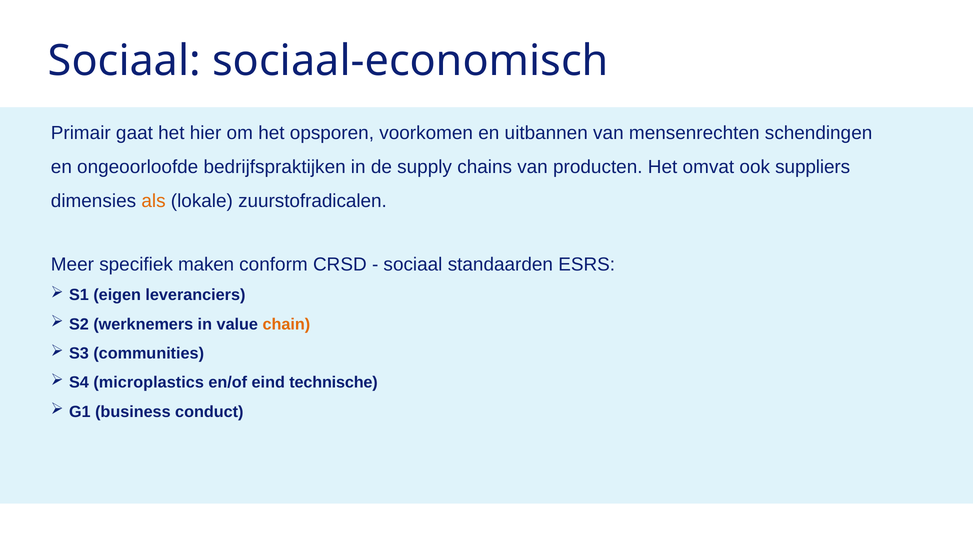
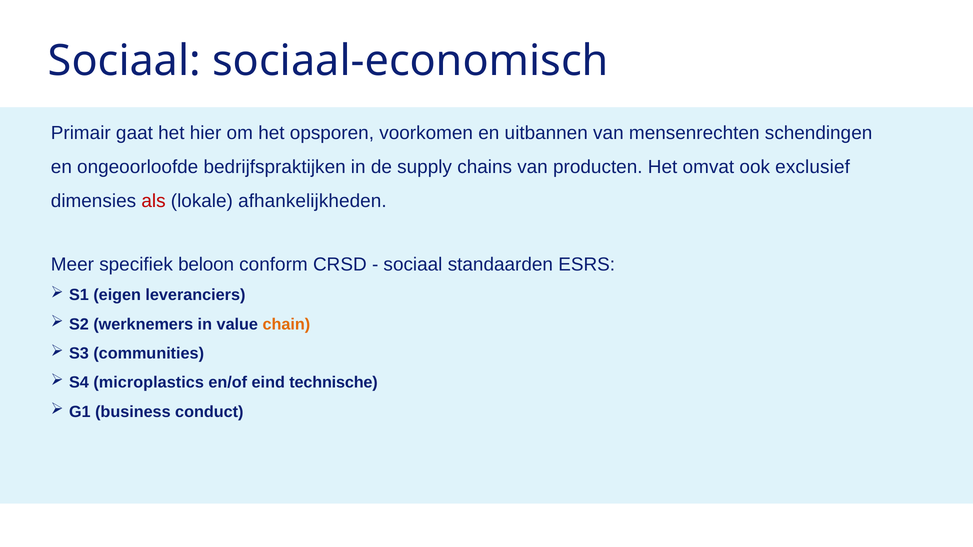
suppliers: suppliers -> exclusief (813, 167)
als colour: orange -> red (153, 201)
zuurstofradicalen: zuurstofradicalen -> afhankelijkheden (312, 201)
maken: maken -> beloon (206, 265)
